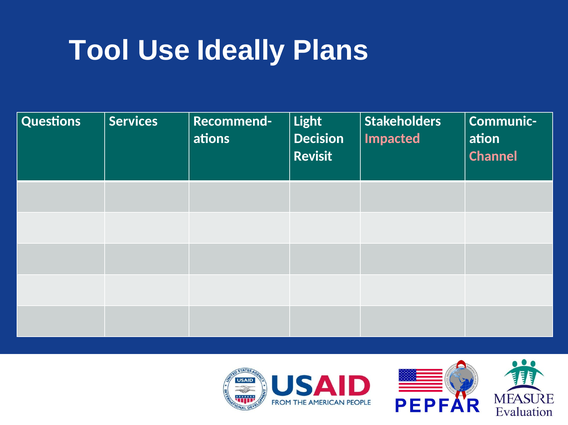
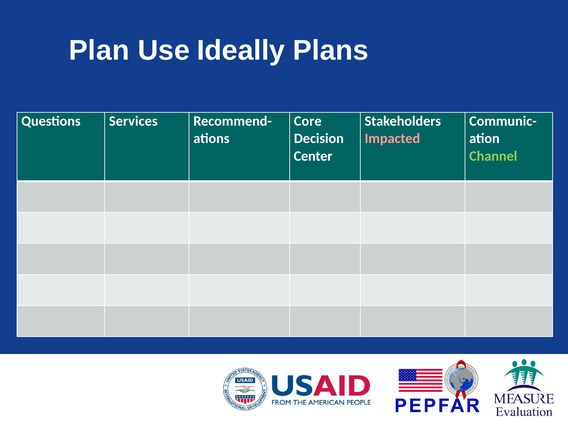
Tool: Tool -> Plan (99, 50)
Light: Light -> Core (308, 121)
Revisit: Revisit -> Center (313, 156)
Channel colour: pink -> light green (493, 156)
